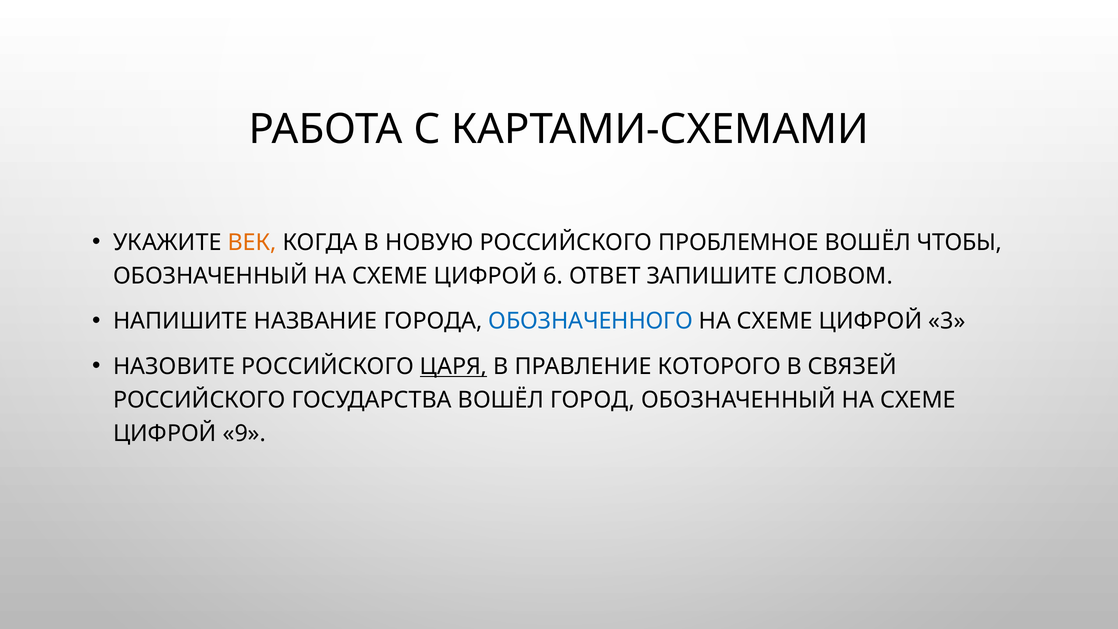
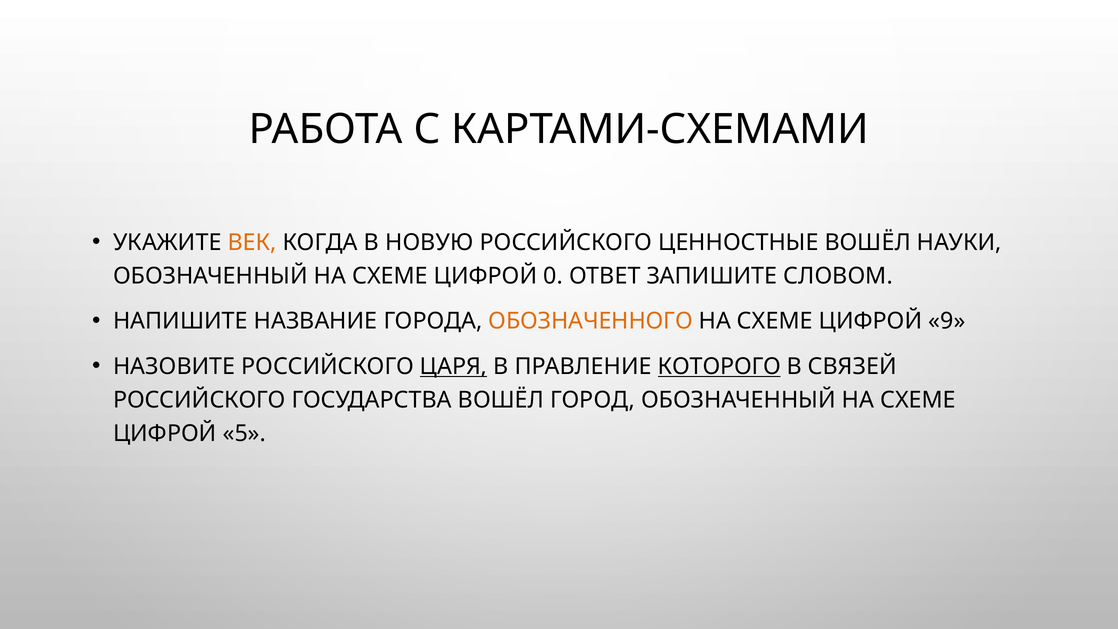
ПРОБЛЕМНОЕ: ПРОБЛЕМНОЕ -> ЦЕННОСТНЫЕ (738, 242)
ЧТОБЫ: ЧТОБЫ -> НАУКИ (959, 242)
6: 6 -> 0 (553, 276)
ОБОЗНАЧЕННОГО colour: blue -> orange (591, 321)
3: 3 -> 9 (947, 321)
КОТОРОГО underline: none -> present (719, 366)
9: 9 -> 5 (244, 433)
